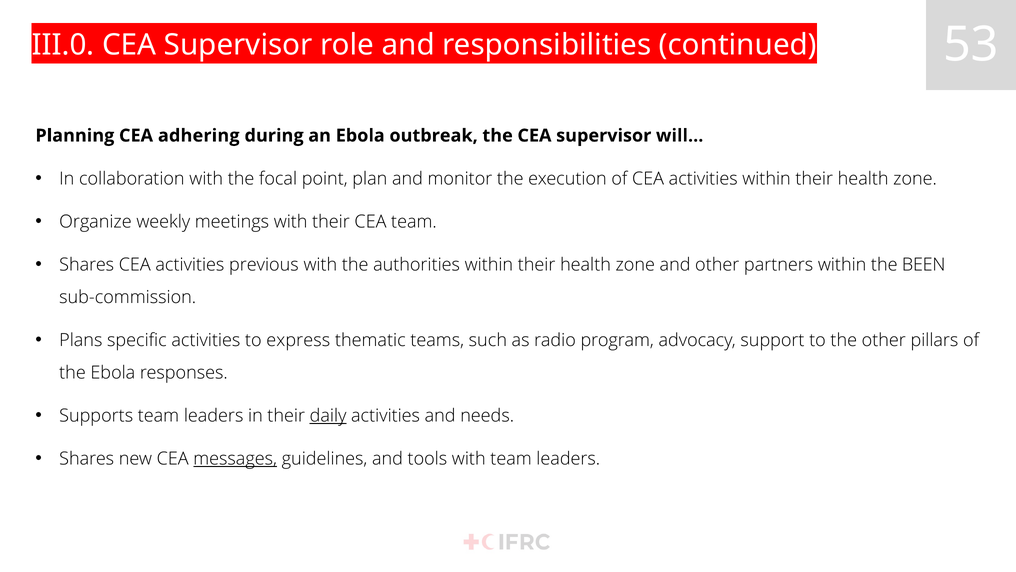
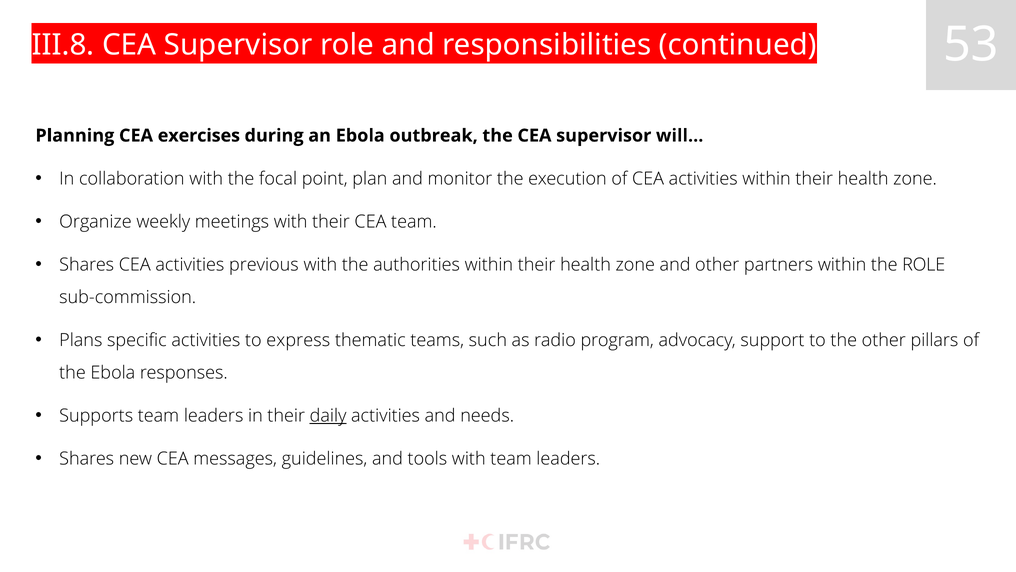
III.0: III.0 -> III.8 (63, 45)
adhering: adhering -> exercises (199, 136)
the BEEN: BEEN -> ROLE (924, 265)
messages underline: present -> none (235, 458)
